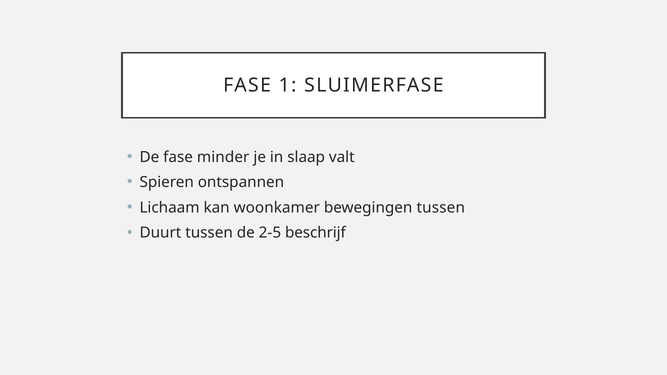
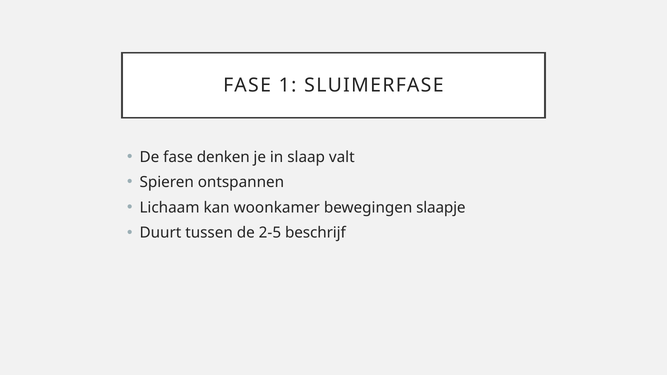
minder: minder -> denken (223, 157)
bewegingen tussen: tussen -> slaapje (441, 208)
